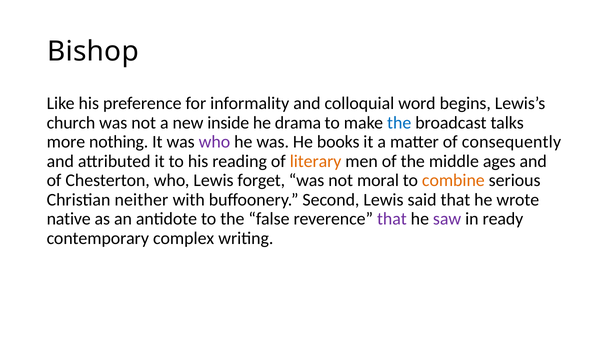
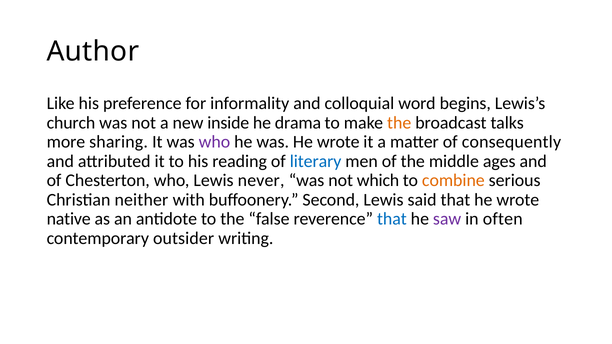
Bishop: Bishop -> Author (93, 51)
the colour: blue -> orange (399, 123)
nothing: nothing -> sharing (119, 142)
was He books: books -> wrote (338, 142)
literary colour: orange -> blue (316, 161)
forget: forget -> never (261, 181)
moral: moral -> which (378, 181)
that colour: purple -> blue (392, 219)
ready: ready -> often (503, 219)
complex: complex -> outsider (184, 238)
